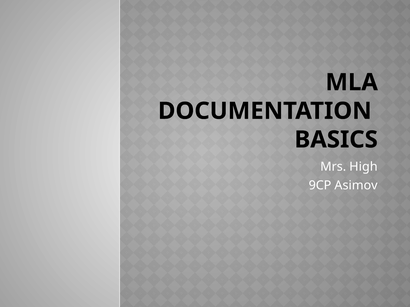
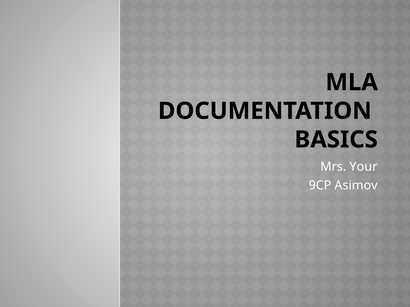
High: High -> Your (363, 167)
